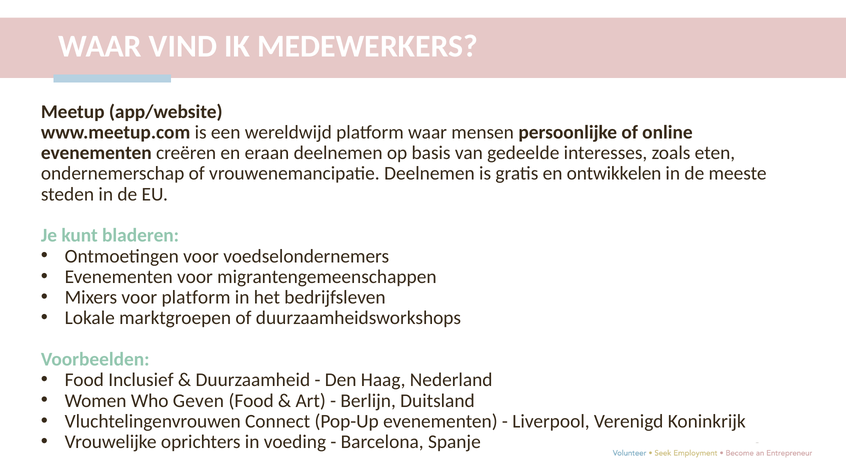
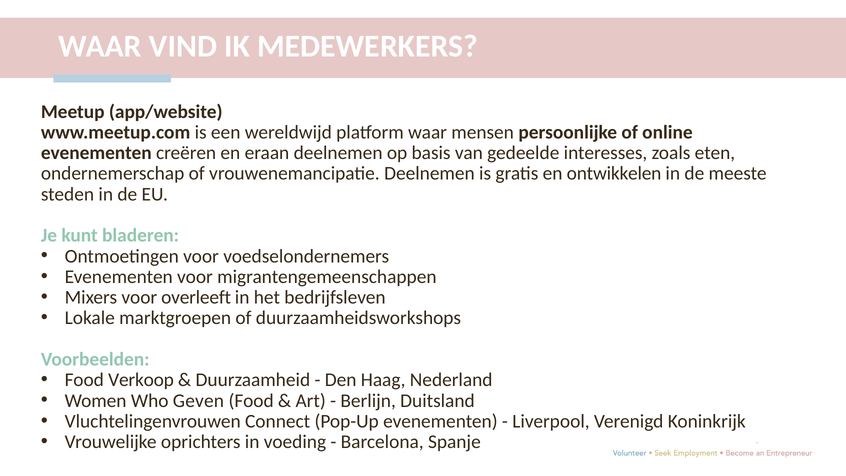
voor platform: platform -> overleeft (196, 297)
Inclusief: Inclusief -> Verkoop (141, 380)
